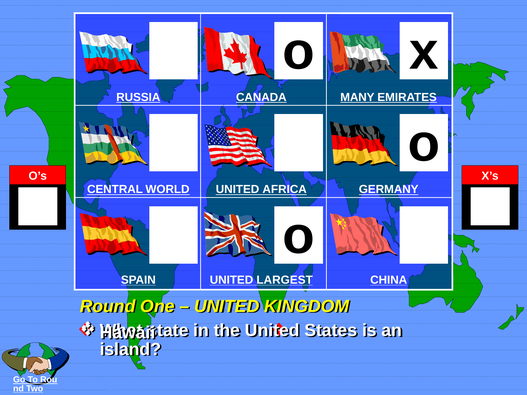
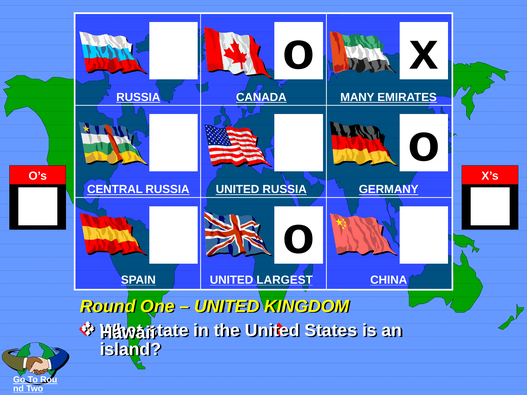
CENTRAL WORLD: WORLD -> RUSSIA (167, 190)
UNITED AFRICA: AFRICA -> RUSSIA (285, 190)
